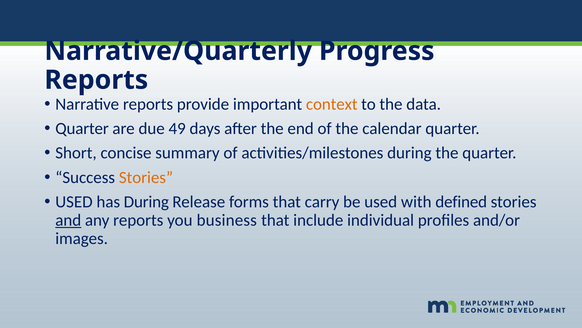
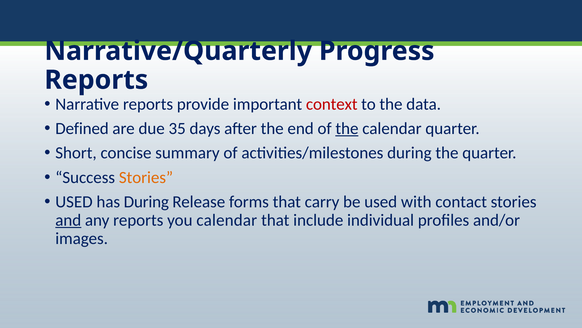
context colour: orange -> red (332, 104)
Quarter: Quarter -> Defined (82, 128)
49: 49 -> 35 (177, 128)
the underline: none -> present (347, 128)
defined: defined -> contact (461, 202)
you business: business -> calendar (227, 220)
